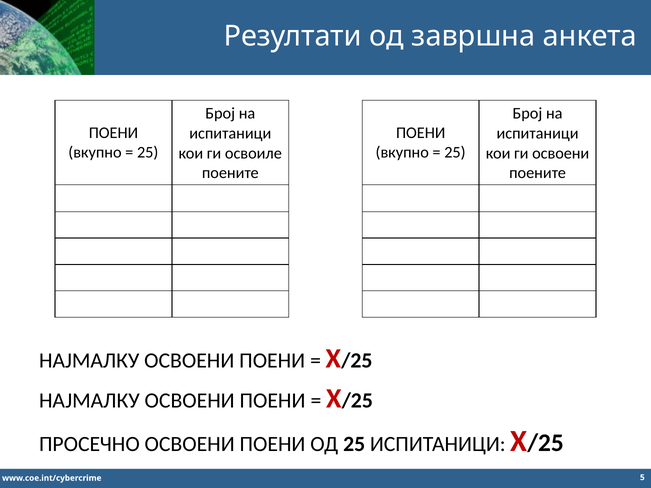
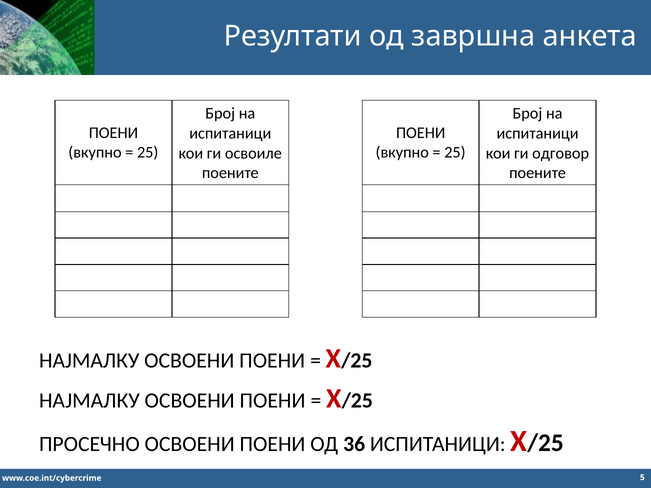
ги освоени: освоени -> одговор (561, 153)
ОД 25: 25 -> 36 (354, 444)
